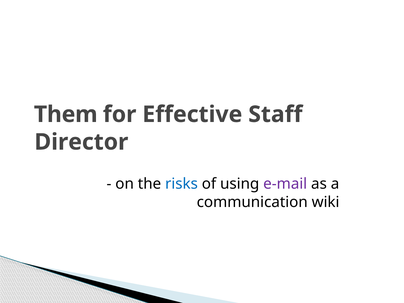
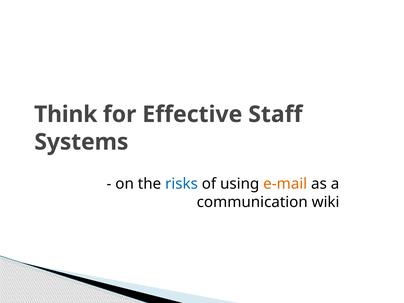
Them: Them -> Think (66, 114)
Director: Director -> Systems (81, 142)
e-mail colour: purple -> orange (285, 184)
